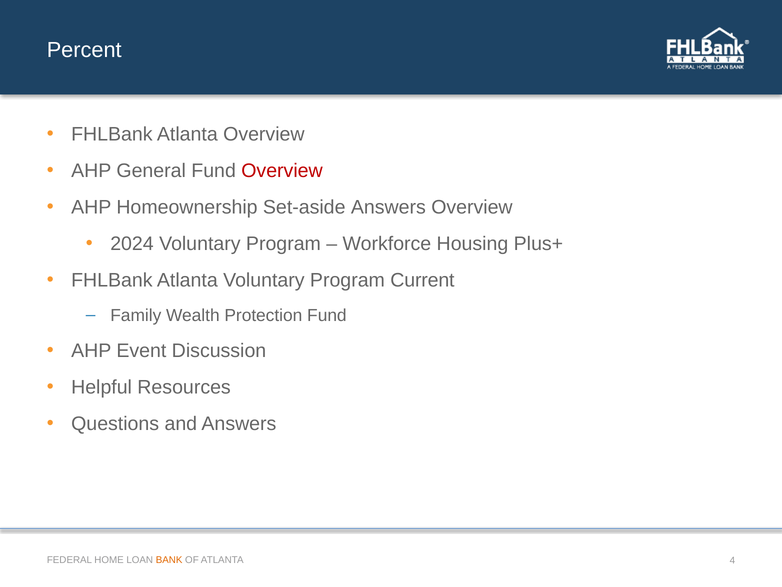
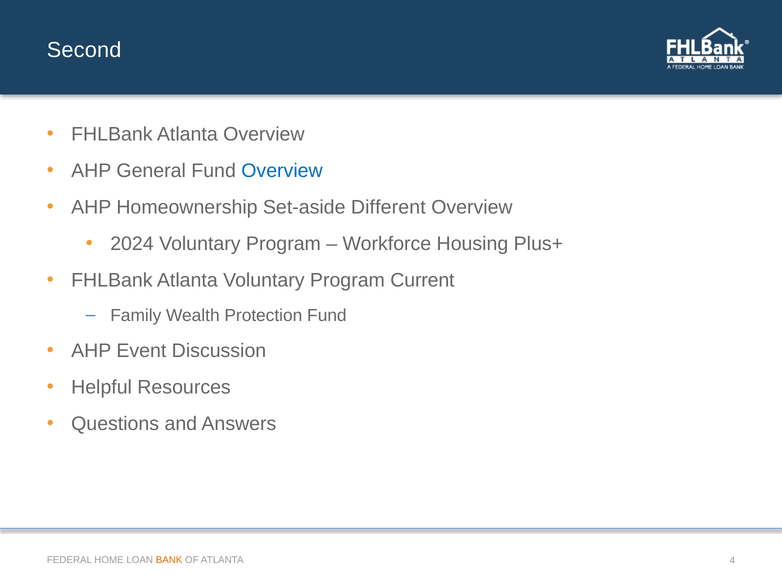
Percent: Percent -> Second (84, 50)
Overview colour: red -> blue (282, 171)
Set-aside Answers: Answers -> Different (388, 207)
